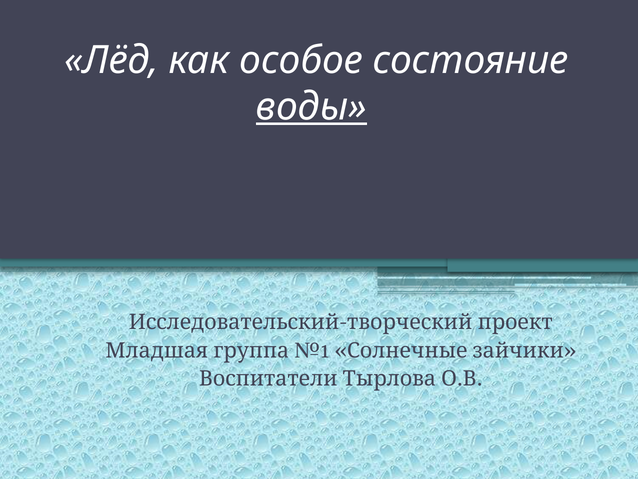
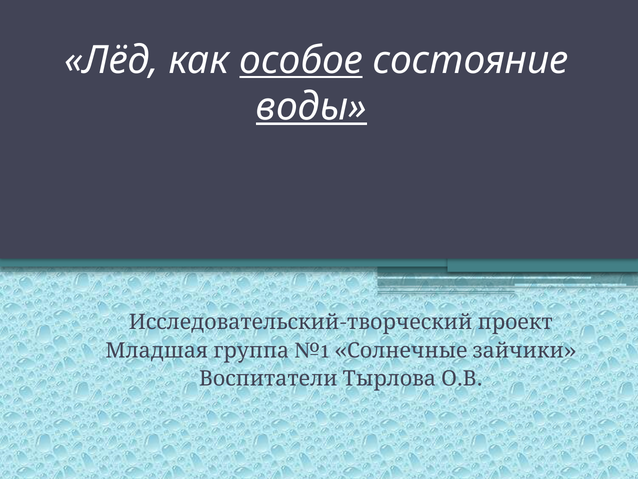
особое underline: none -> present (301, 60)
